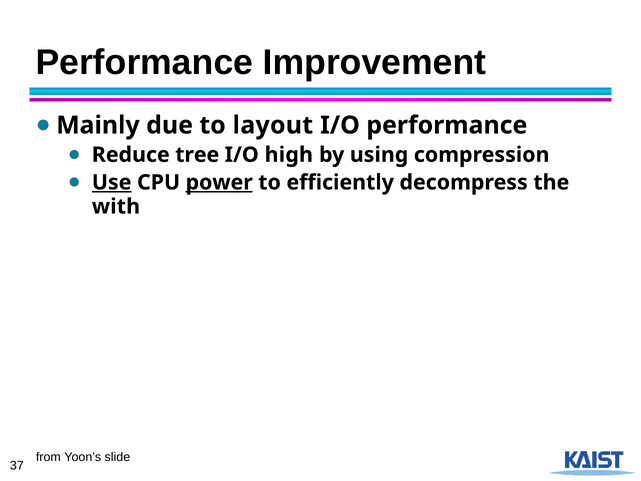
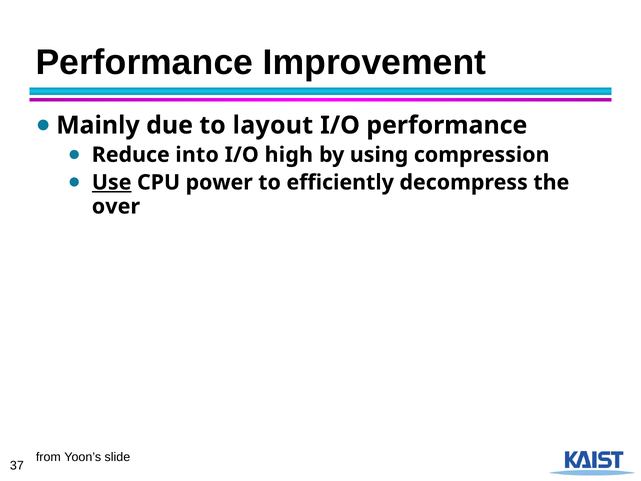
tree: tree -> into (197, 155)
power underline: present -> none (219, 182)
with: with -> over (116, 206)
